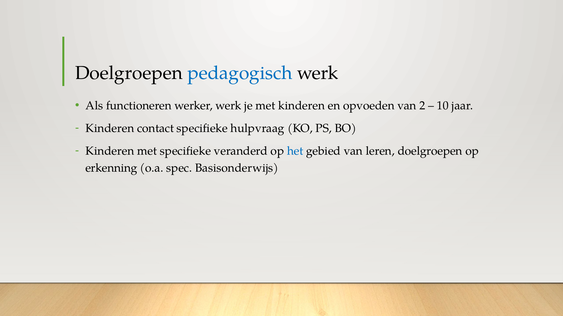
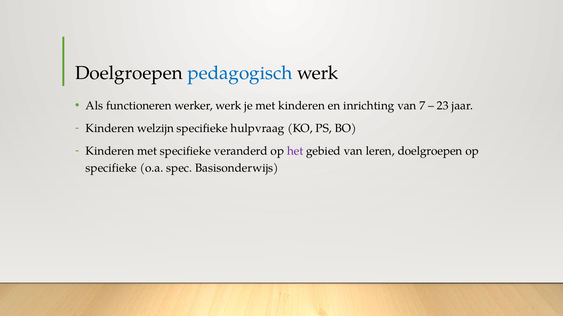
opvoeden: opvoeden -> inrichting (369, 106)
2: 2 -> 7 (422, 106)
10: 10 -> 23 (443, 106)
contact: contact -> welzijn (156, 129)
het colour: blue -> purple (295, 151)
erkenning: erkenning -> specifieke (111, 168)
